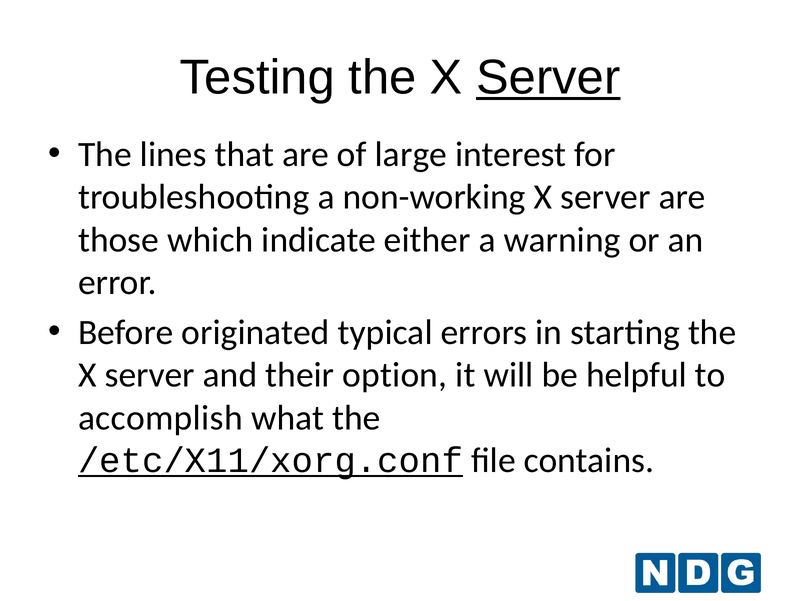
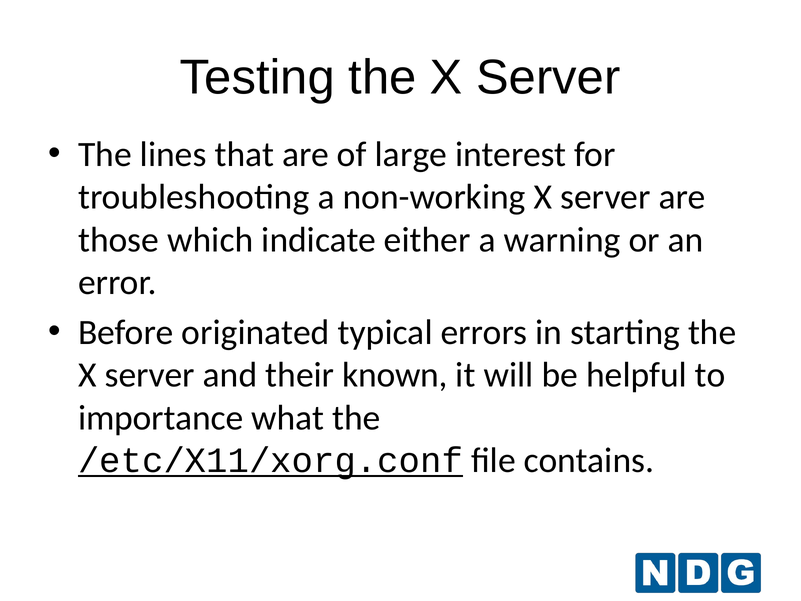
Server underline: present -> none (548, 78)
option: option -> known (395, 375)
accomplish: accomplish -> importance (161, 418)
